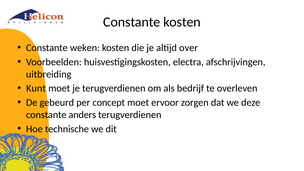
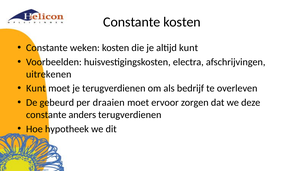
altijd over: over -> kunt (189, 48)
uitbreiding: uitbreiding -> uitrekenen (49, 74)
concept: concept -> draaien (109, 103)
technische: technische -> hypotheek (67, 129)
